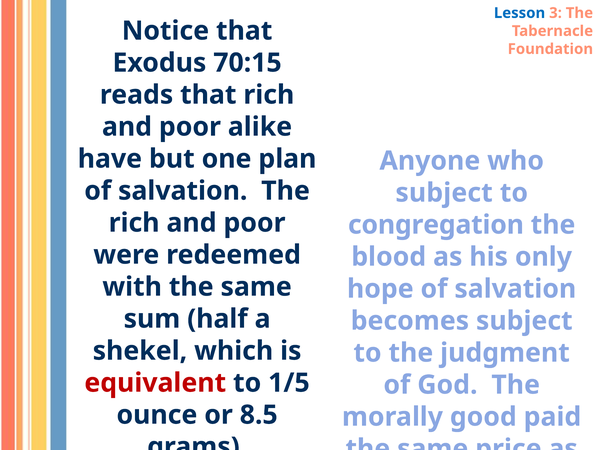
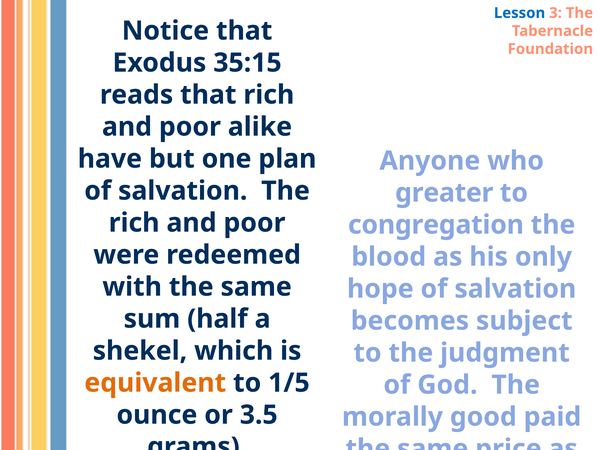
70:15: 70:15 -> 35:15 (247, 63)
subject: subject -> greater (444, 192)
equivalent colour: red -> orange (155, 382)
8.5: 8.5 -> 3.5 (259, 414)
